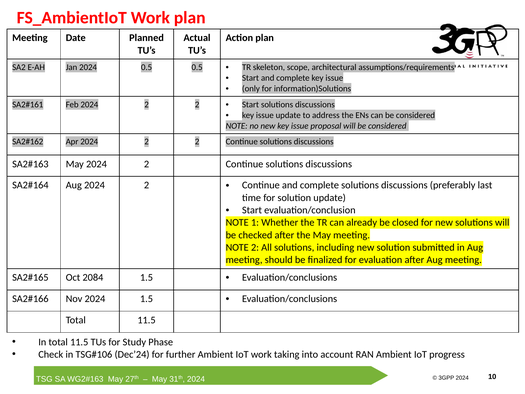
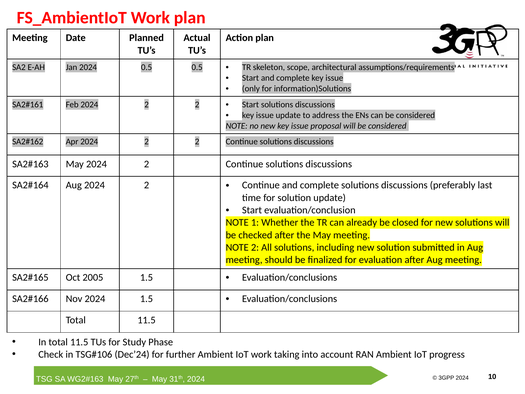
2084: 2084 -> 2005 (93, 277)
